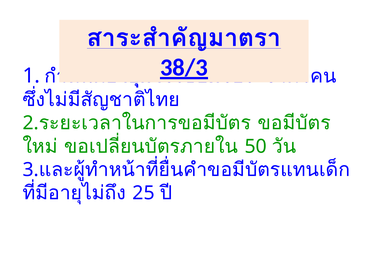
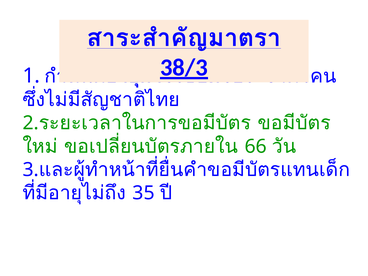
50: 50 -> 66 (256, 146)
25: 25 -> 35 (144, 193)
